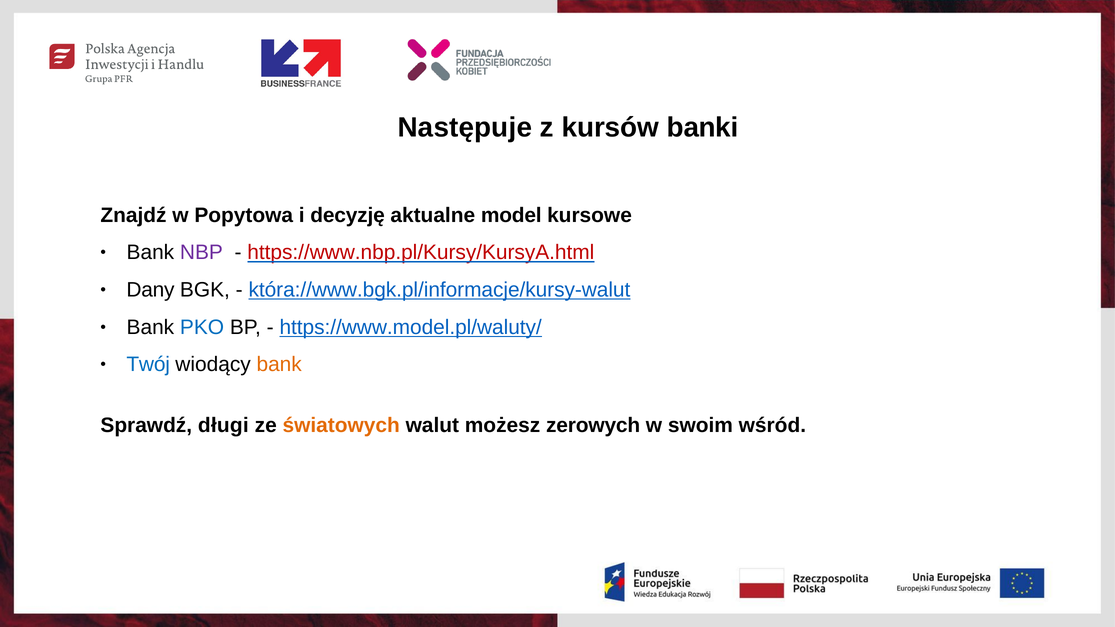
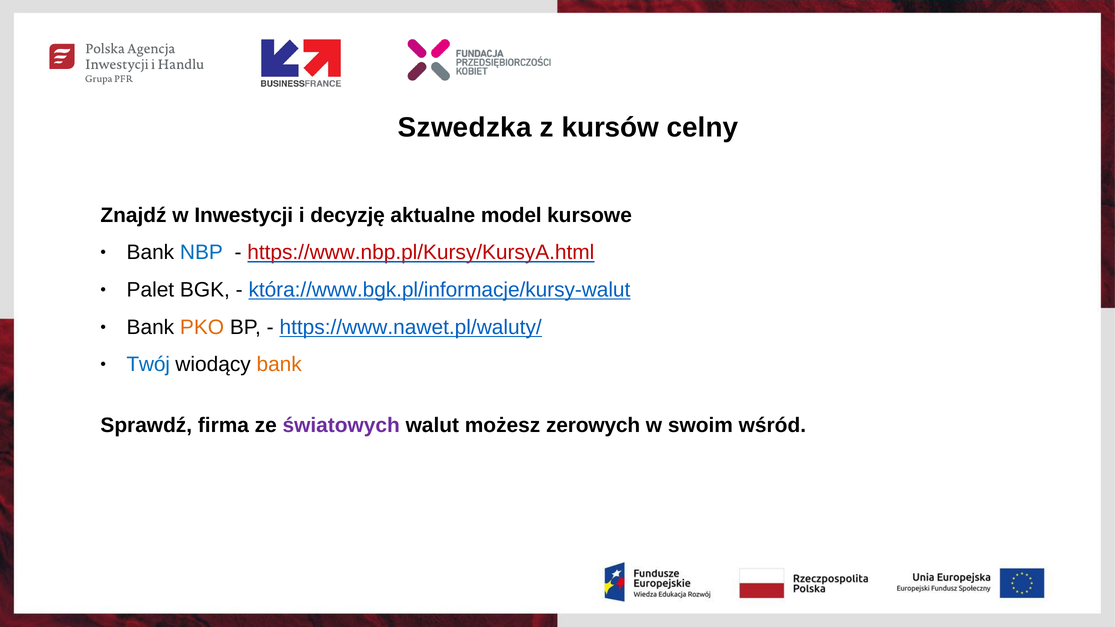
Następuje: Następuje -> Szwedzka (465, 128)
banki: banki -> celny (702, 128)
Popytowa: Popytowa -> Inwestycji (244, 215)
NBP colour: purple -> blue (201, 253)
Dany: Dany -> Palet (150, 290)
PKO colour: blue -> orange (202, 327)
https://www.model.pl/waluty/: https://www.model.pl/waluty/ -> https://www.nawet.pl/waluty/ (411, 327)
długi: długi -> firma (223, 425)
światowych colour: orange -> purple (341, 425)
